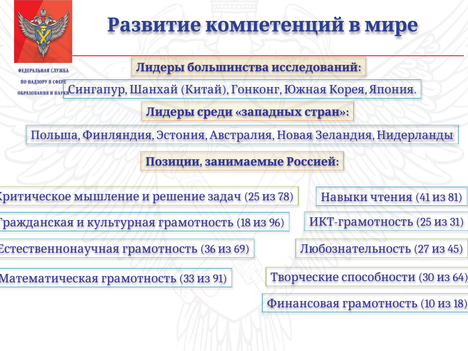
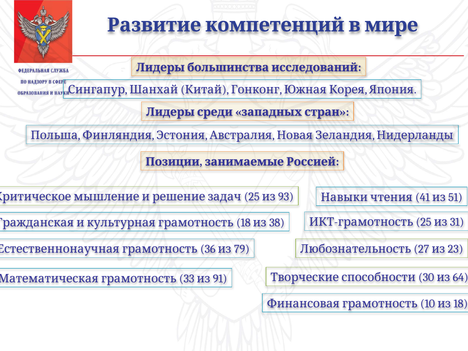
78: 78 -> 93 (286, 197)
81: 81 -> 51 (455, 197)
96: 96 -> 38 (277, 222)
69: 69 -> 79 (242, 249)
45: 45 -> 23 (455, 249)
